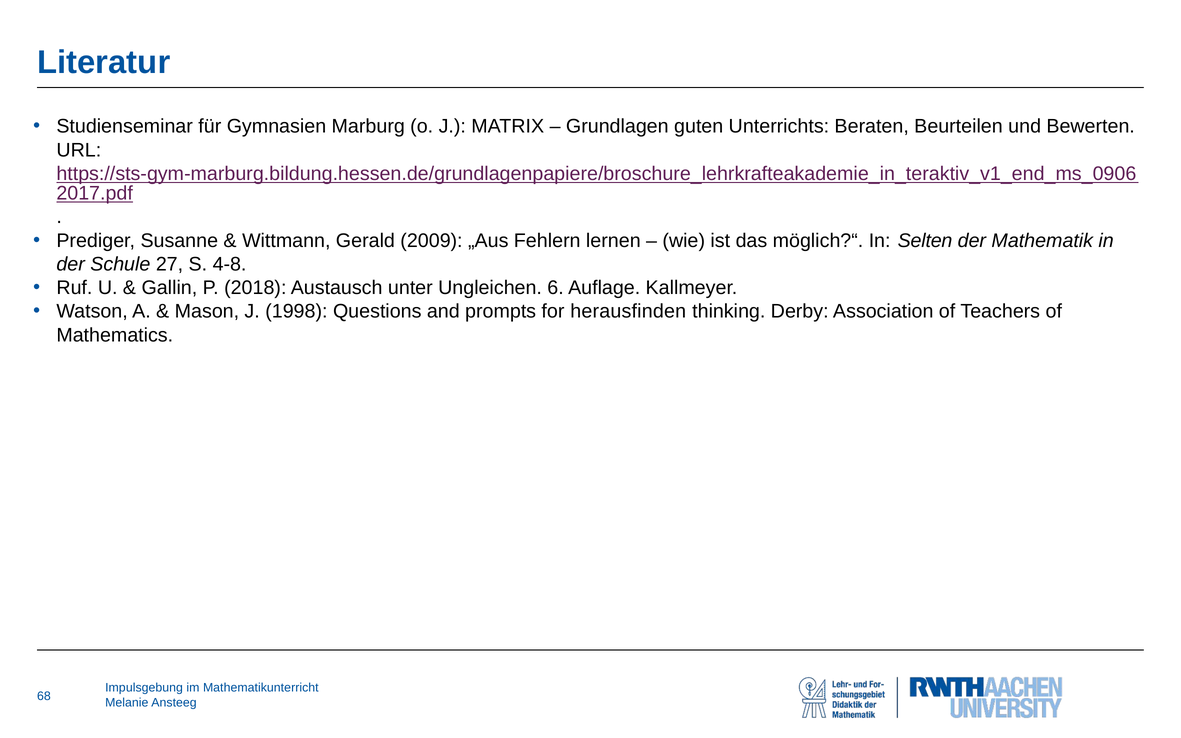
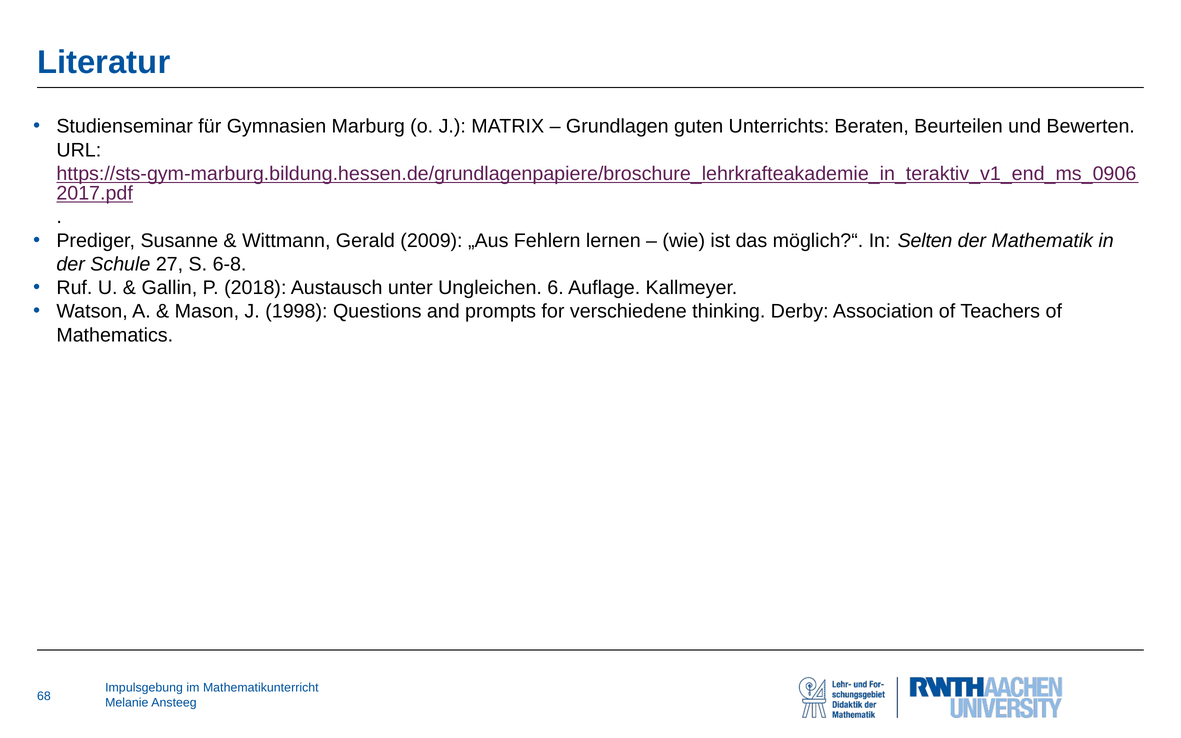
4-8: 4-8 -> 6-8 (230, 264)
herausfinden: herausfinden -> verschiedene (628, 311)
